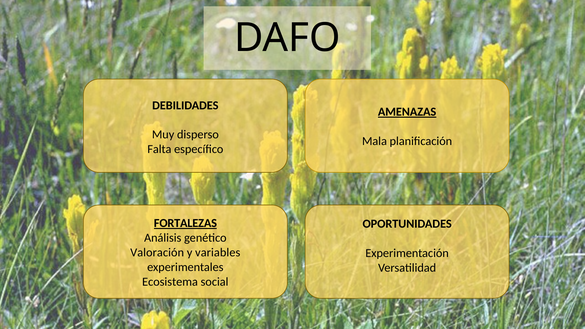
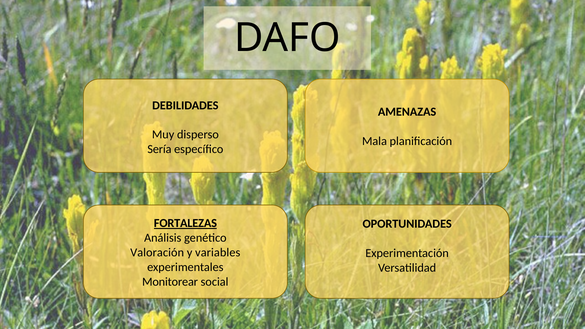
AMENAZAS underline: present -> none (407, 112)
Falta: Falta -> Sería (159, 149)
Ecosistema: Ecosistema -> Monitorear (170, 282)
